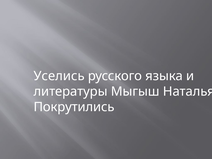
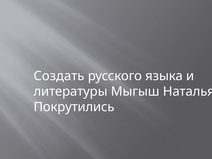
Уселись: Уселись -> Создать (59, 76)
